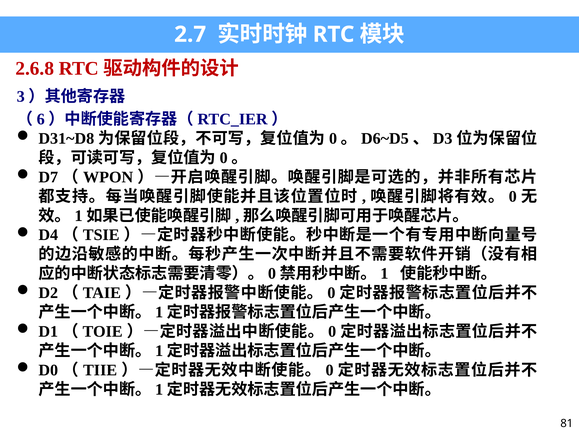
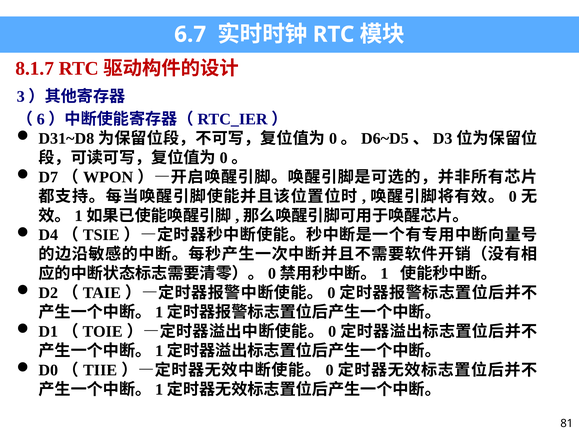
2.7: 2.7 -> 6.7 (190, 34)
2.6.8: 2.6.8 -> 8.1.7 (35, 69)
